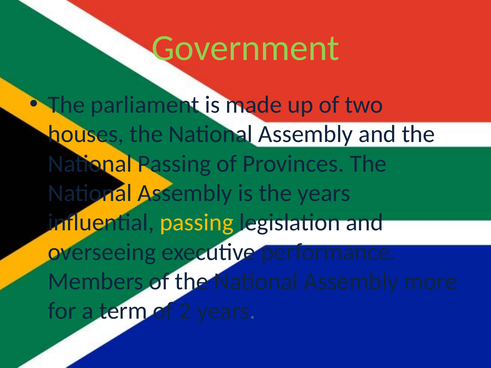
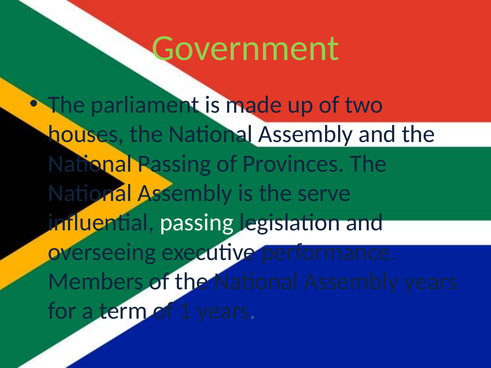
the years: years -> serve (324, 193)
passing colour: yellow -> white (197, 223)
Assembly more: more -> years (431, 282)
2: 2 -> 1 (185, 311)
